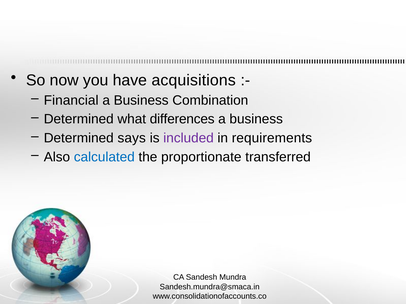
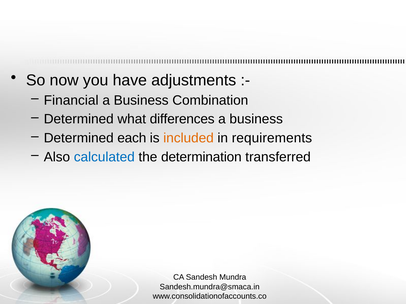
acquisitions: acquisitions -> adjustments (194, 80)
says: says -> each (132, 138)
included colour: purple -> orange (189, 138)
proportionate: proportionate -> determination (201, 157)
